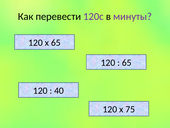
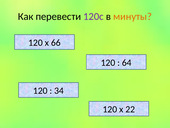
минуты colour: purple -> orange (133, 16)
х 65: 65 -> 66 (56, 42)
65: 65 -> 64 (127, 62)
40: 40 -> 34 (59, 90)
75: 75 -> 22 (130, 109)
